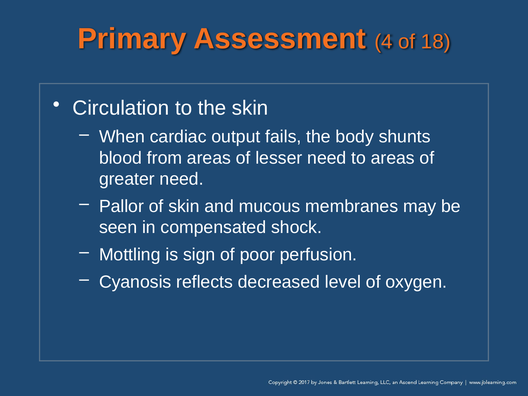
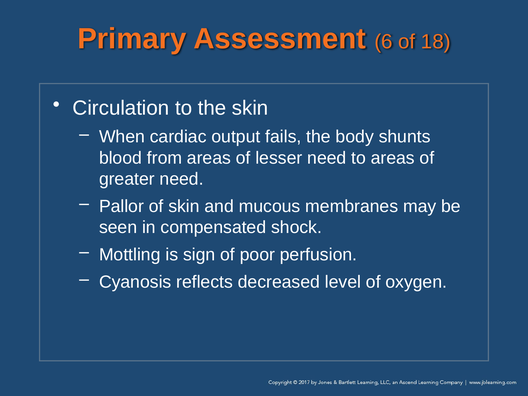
4: 4 -> 6 (383, 42)
